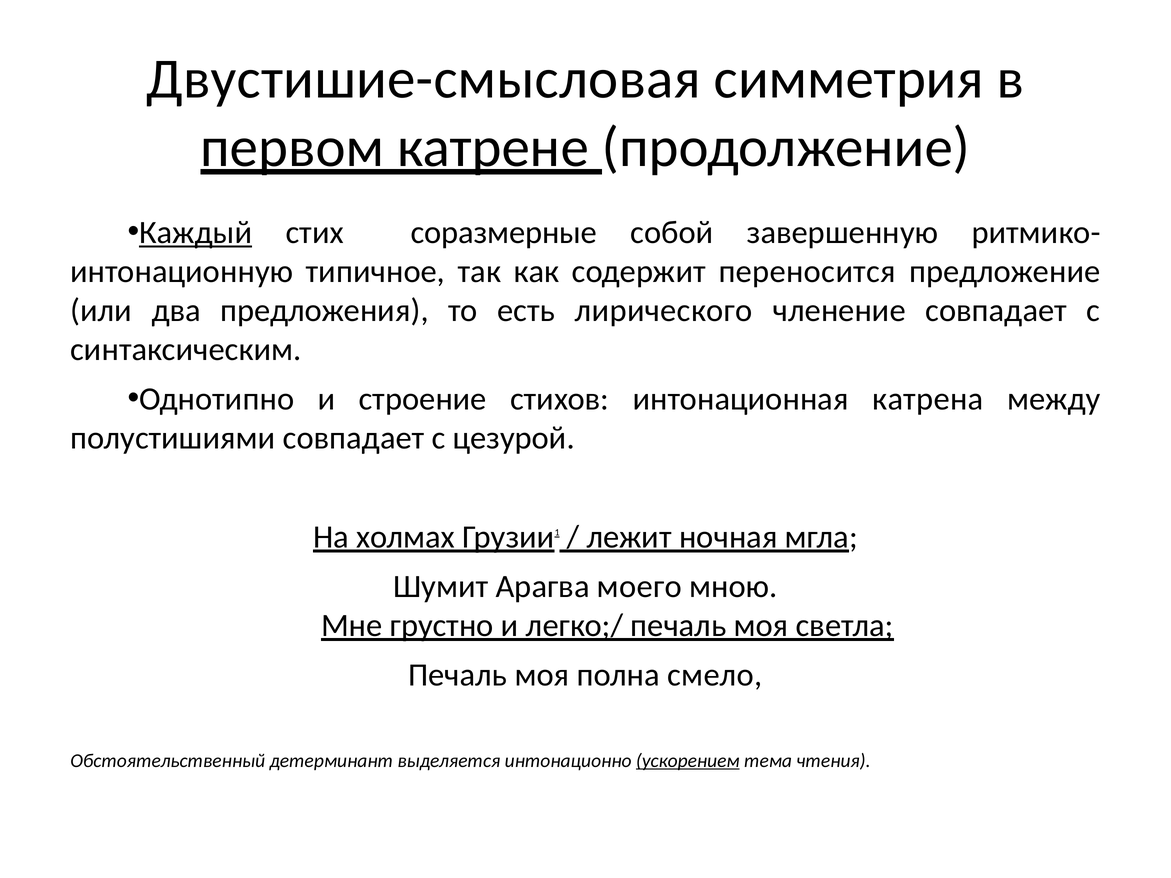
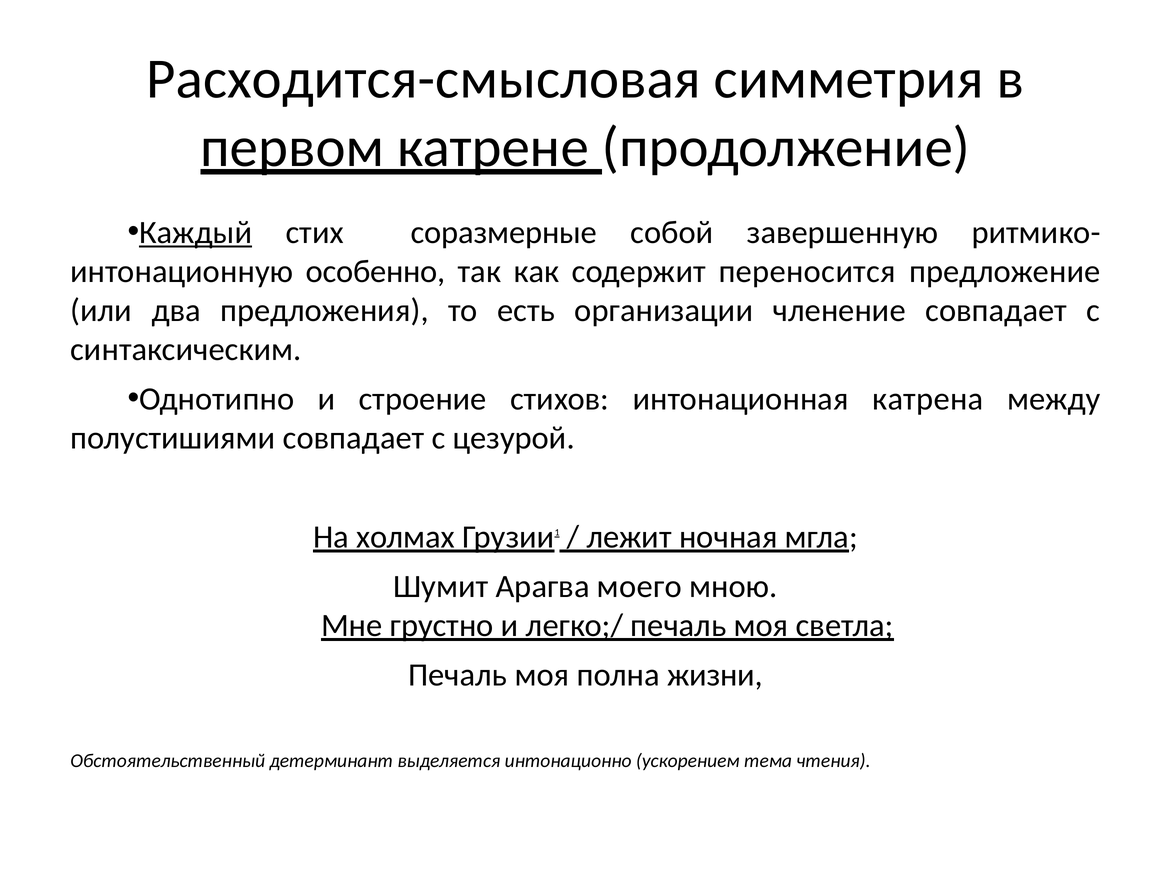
Двустишие-смысловая: Двустишие-смысловая -> Расходится-смысловая (424, 79)
типичное: типичное -> особенно (376, 272)
лирического: лирического -> организации (664, 311)
смело: смело -> жизни (715, 675)
ускорением underline: present -> none (688, 761)
